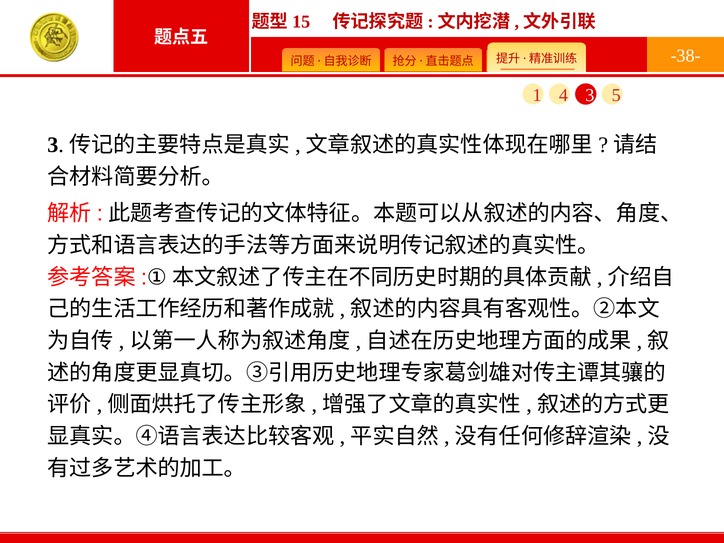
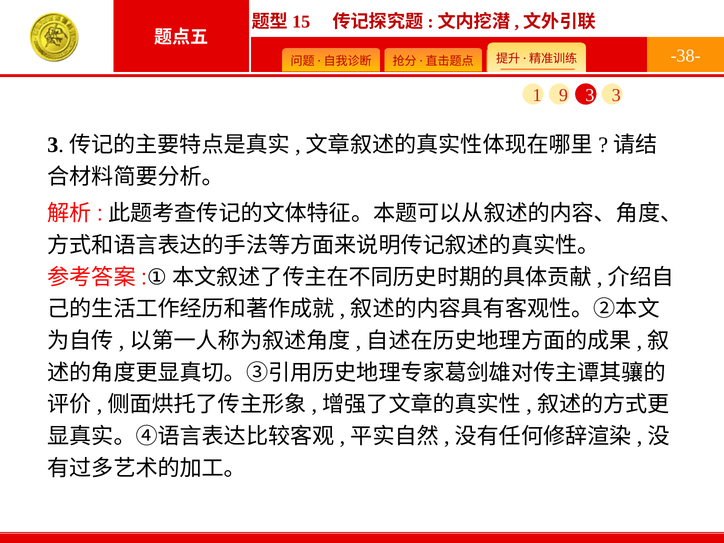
4: 4 -> 9 (563, 95)
3 5: 5 -> 3 (616, 95)
